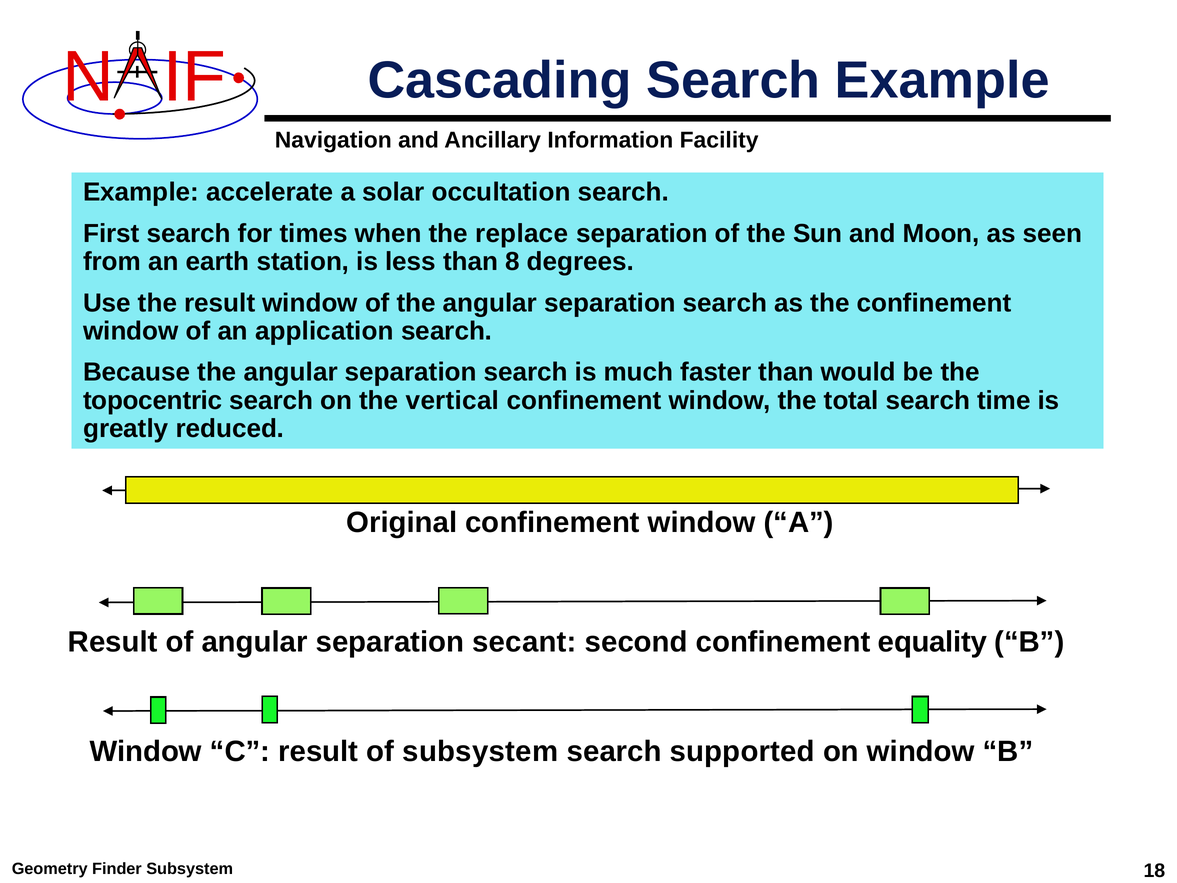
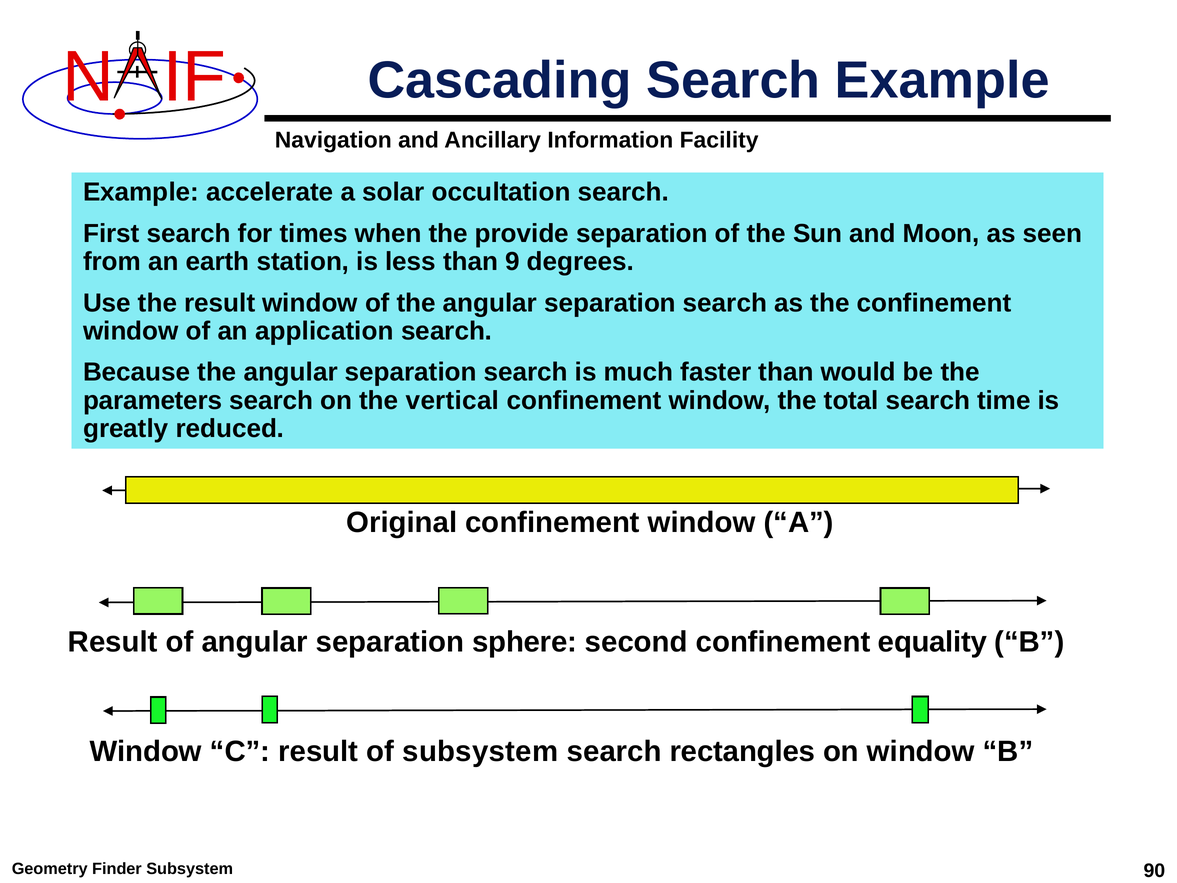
replace: replace -> provide (522, 234)
8: 8 -> 9 (513, 262)
topocentric: topocentric -> parameters (153, 401)
secant: secant -> sphere (525, 642)
supported: supported -> rectangles (742, 752)
18: 18 -> 90 (1154, 871)
